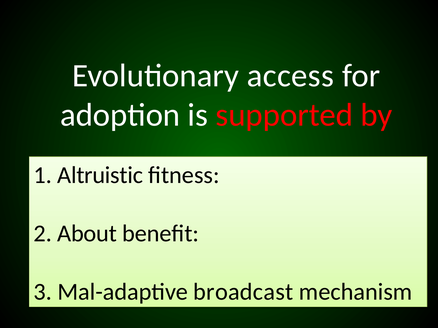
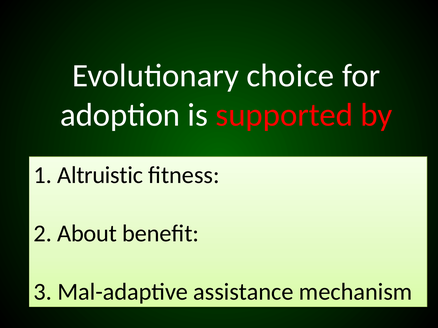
access: access -> choice (290, 76)
broadcast: broadcast -> assistance (243, 292)
